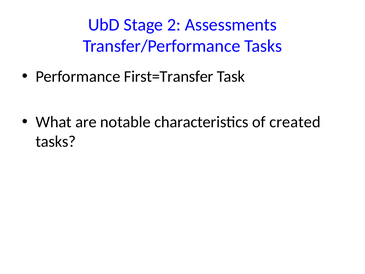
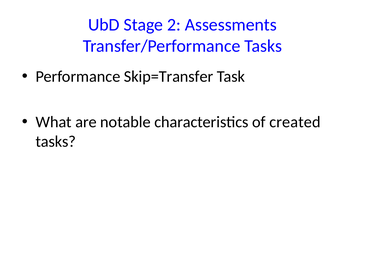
First=Transfer: First=Transfer -> Skip=Transfer (169, 77)
